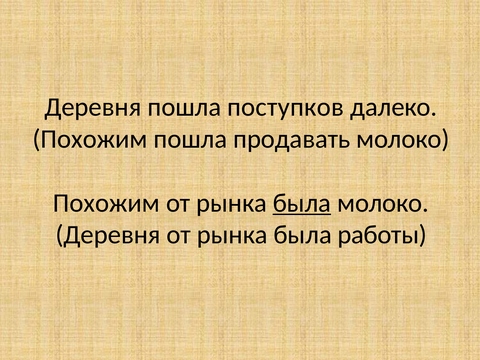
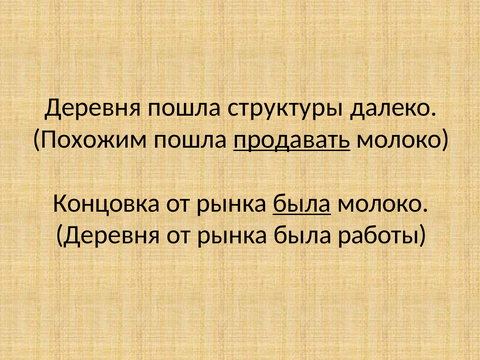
поступков: поступков -> структуры (286, 107)
продавать underline: none -> present (292, 139)
Похожим: Похожим -> Концовка (107, 203)
